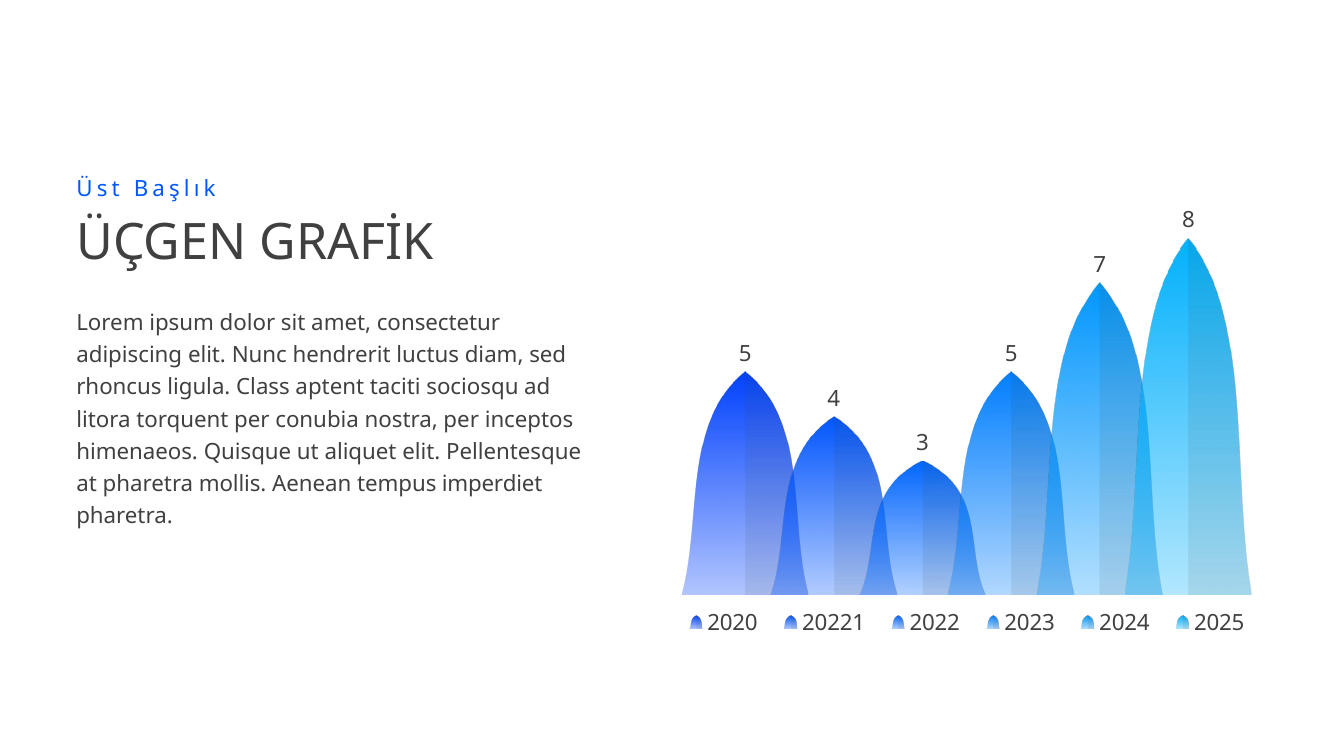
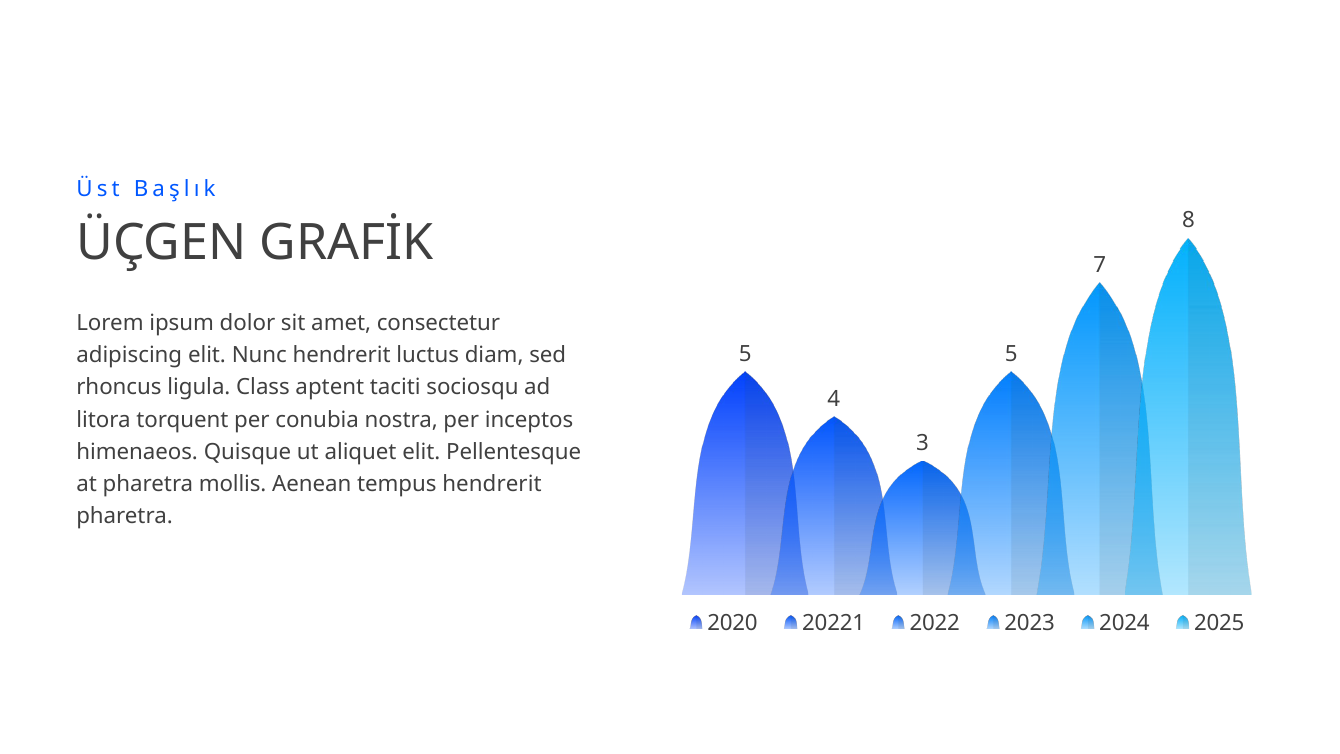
tempus imperdiet: imperdiet -> hendrerit (492, 484)
